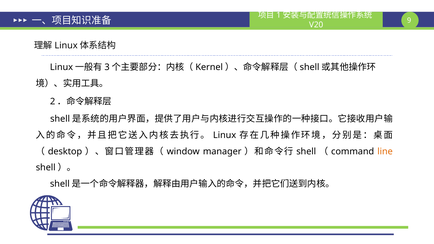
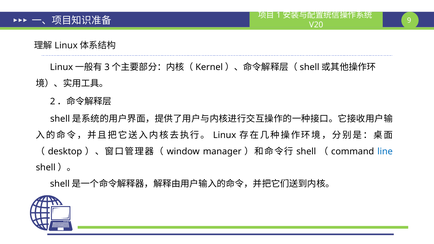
line colour: orange -> blue (385, 151)
